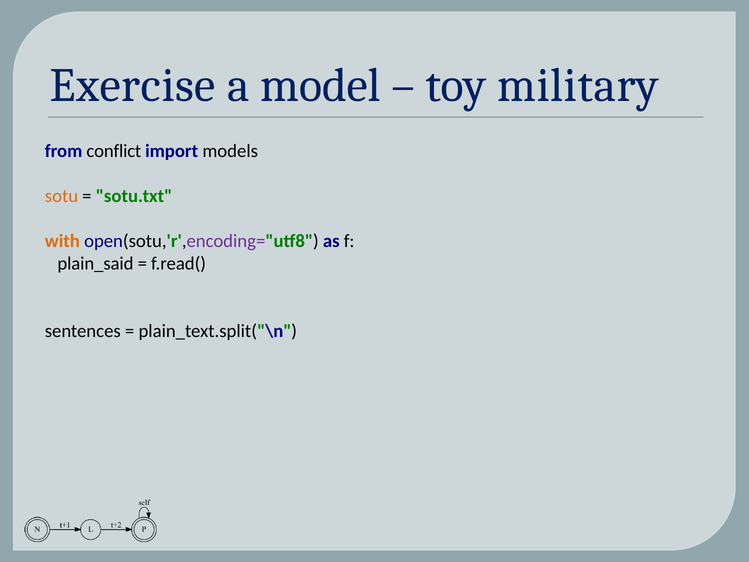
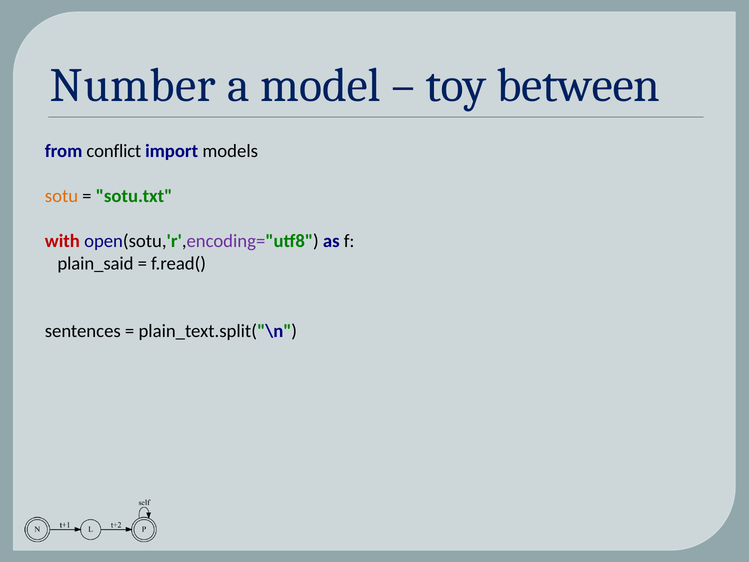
Exercise: Exercise -> Number (133, 85)
military: military -> between (578, 85)
with colour: orange -> red (62, 241)
